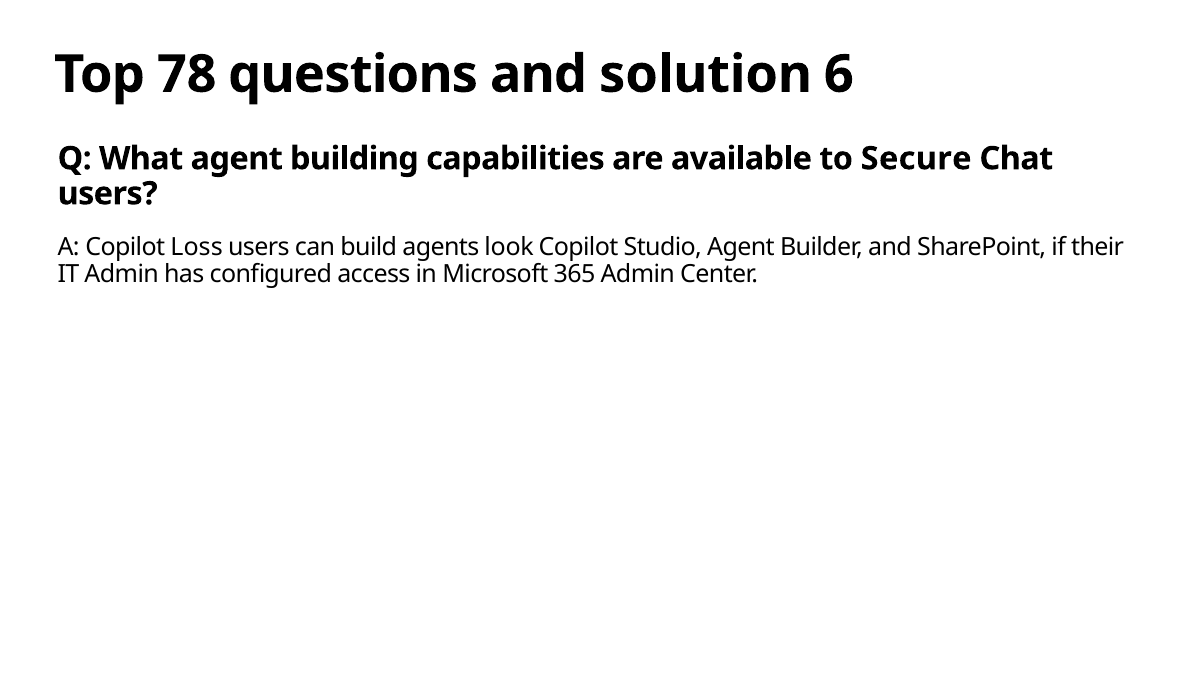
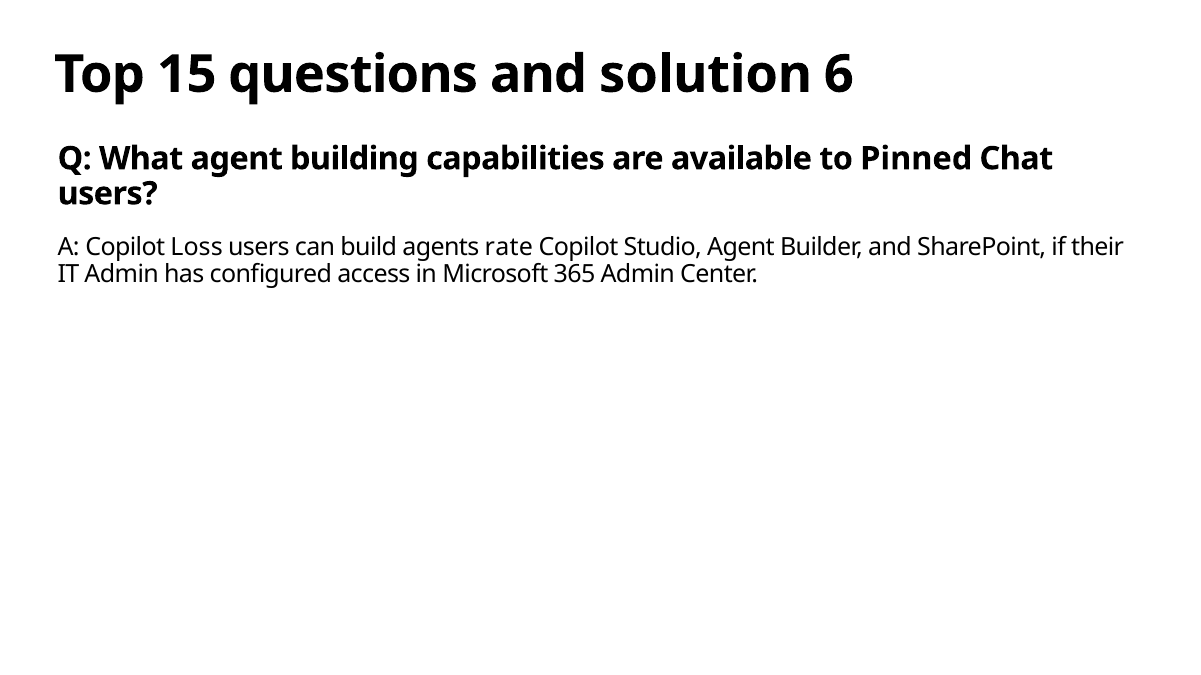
78: 78 -> 15 (187, 75)
Secure: Secure -> Pinned (916, 159)
look: look -> rate (509, 247)
